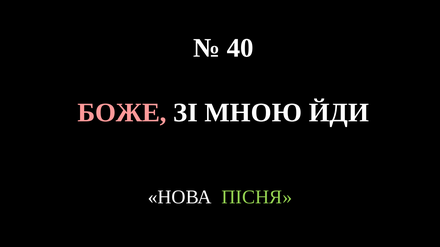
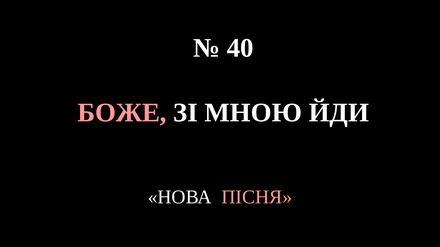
ПІСНЯ colour: light green -> pink (257, 197)
